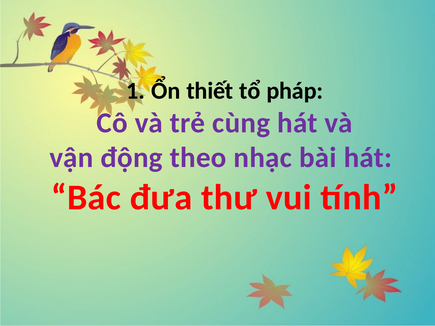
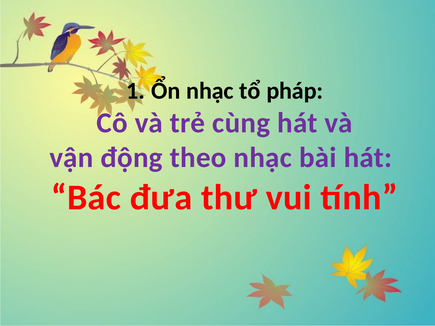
Ổn thiết: thiết -> nhạc (210, 91)
